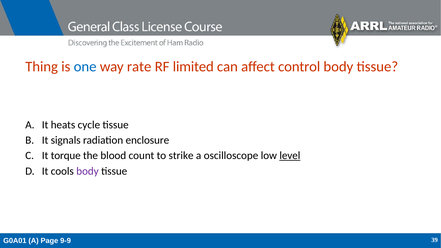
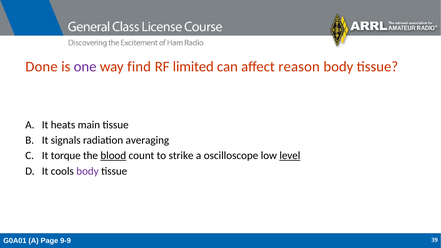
Thing: Thing -> Done (42, 67)
one colour: blue -> purple (85, 67)
rate: rate -> find (139, 67)
control: control -> reason (299, 67)
cycle: cycle -> main (89, 125)
enclosure: enclosure -> averaging (147, 140)
blood underline: none -> present (113, 156)
